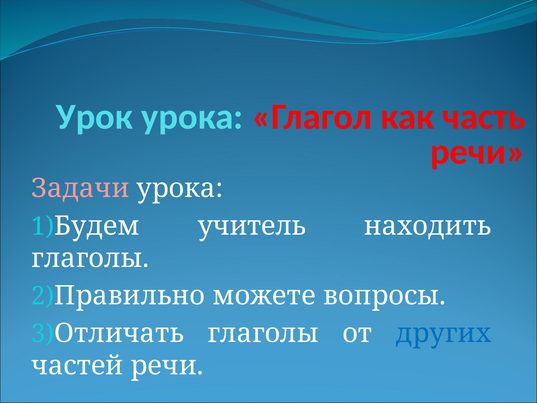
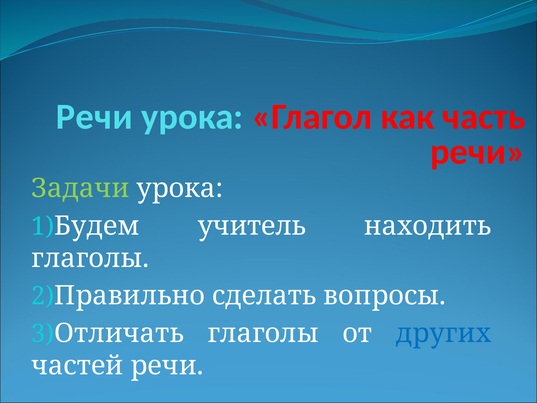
Урок: Урок -> Речи (94, 117)
Задачи colour: pink -> light green (80, 188)
можете: можете -> сделать (264, 296)
